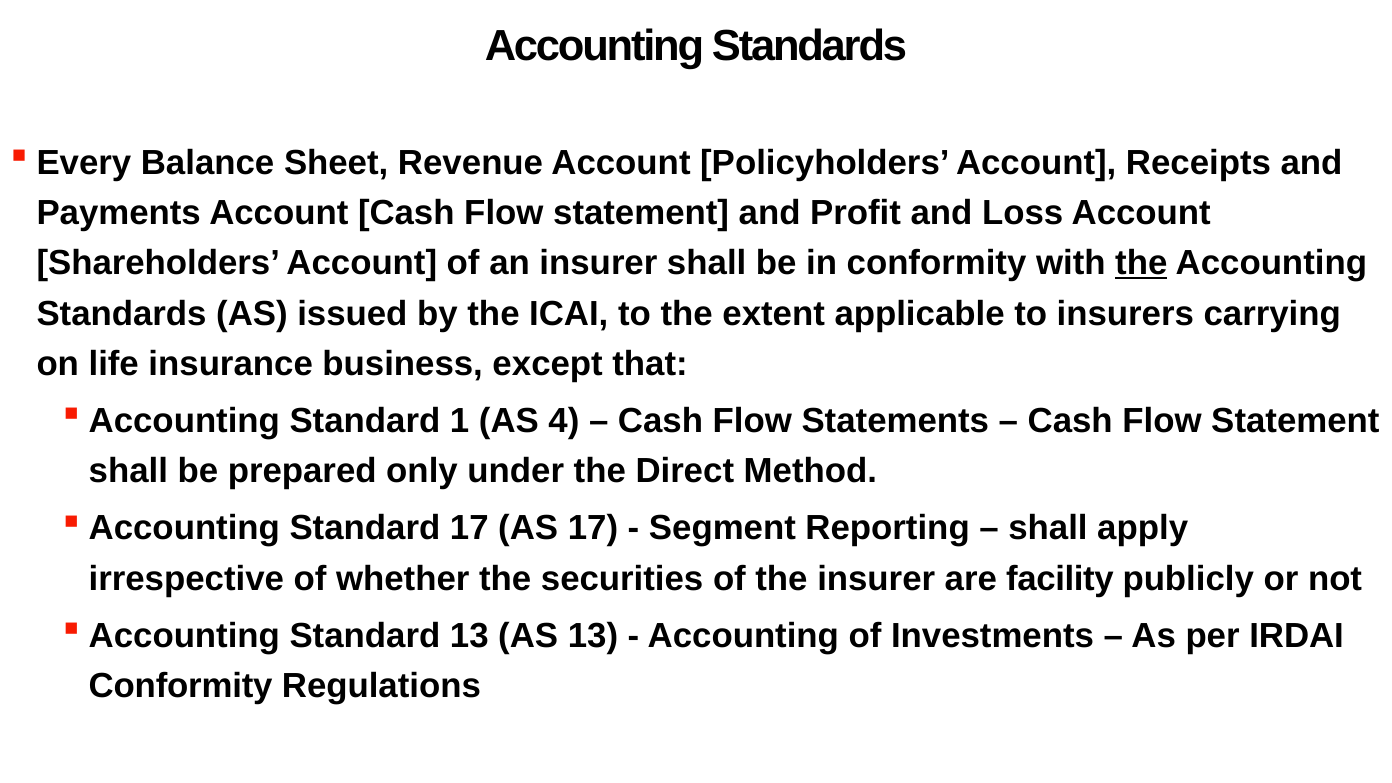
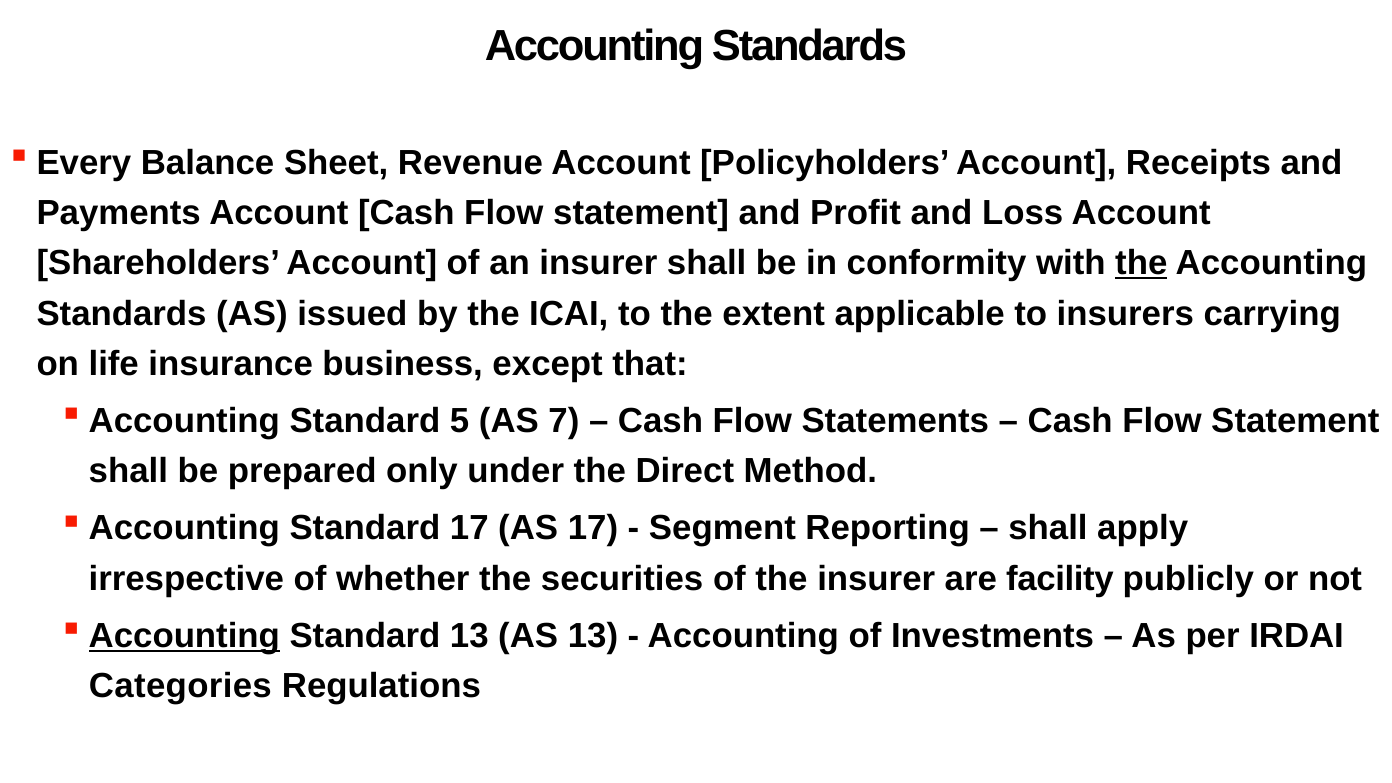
1: 1 -> 5 (460, 421)
4: 4 -> 7 (564, 421)
Accounting underline: none -> present (184, 636)
Conformity: Conformity -> Categories (180, 686)
